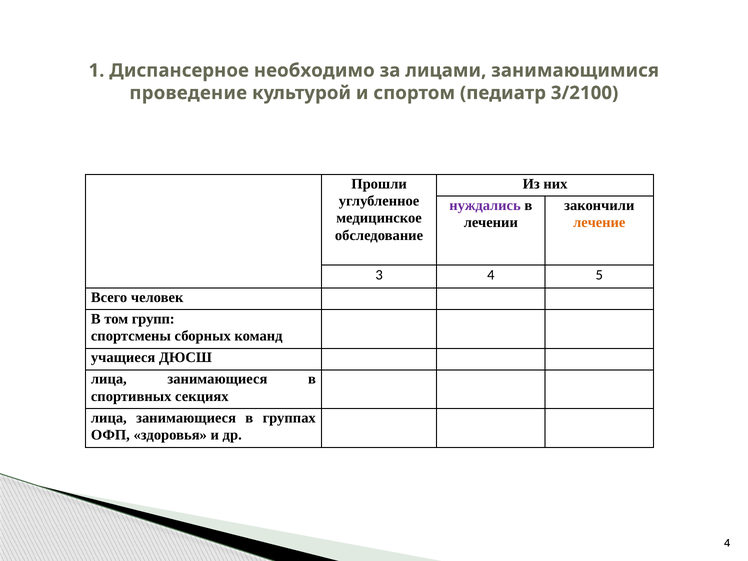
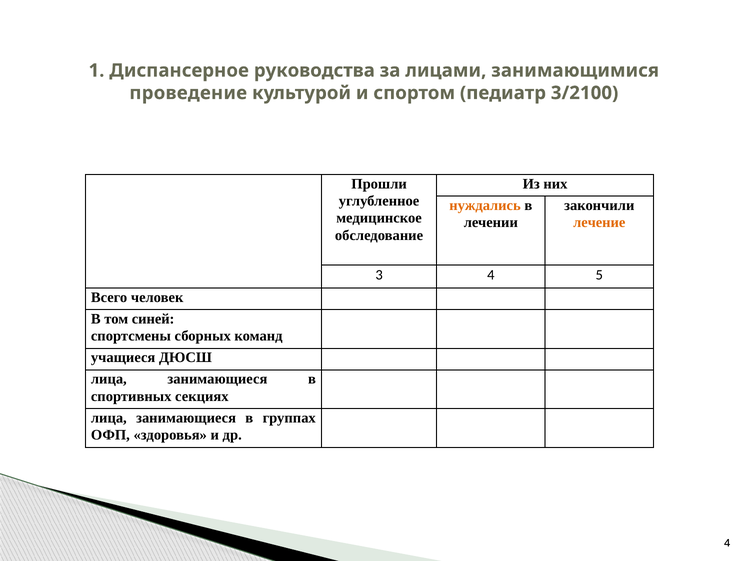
необходимо: необходимо -> руководства (314, 71)
нуждались colour: purple -> orange (485, 205)
групп: групп -> синей (153, 319)
